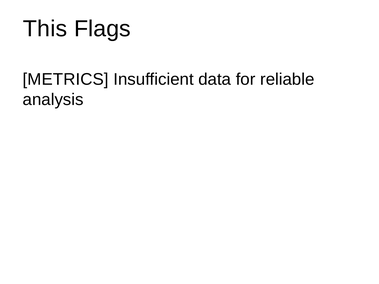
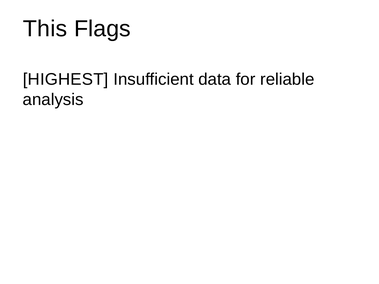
METRICS: METRICS -> HIGHEST (66, 79)
